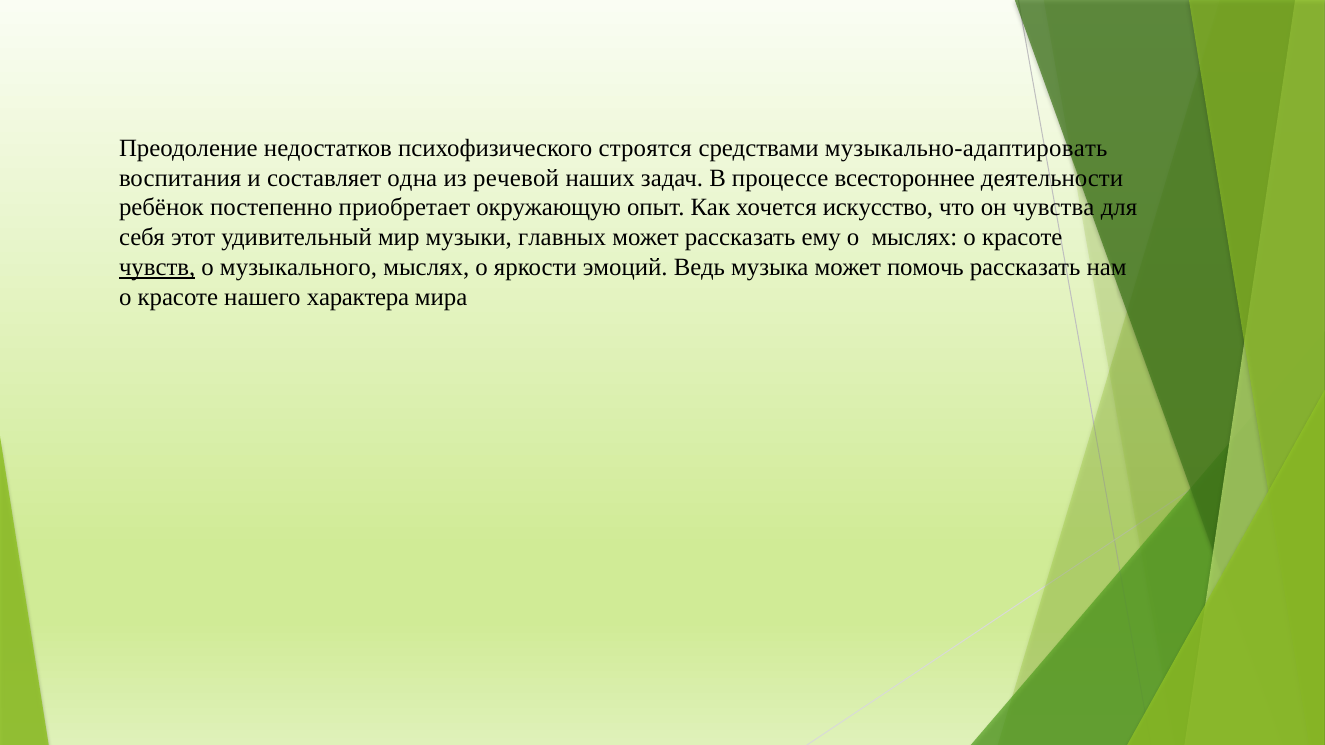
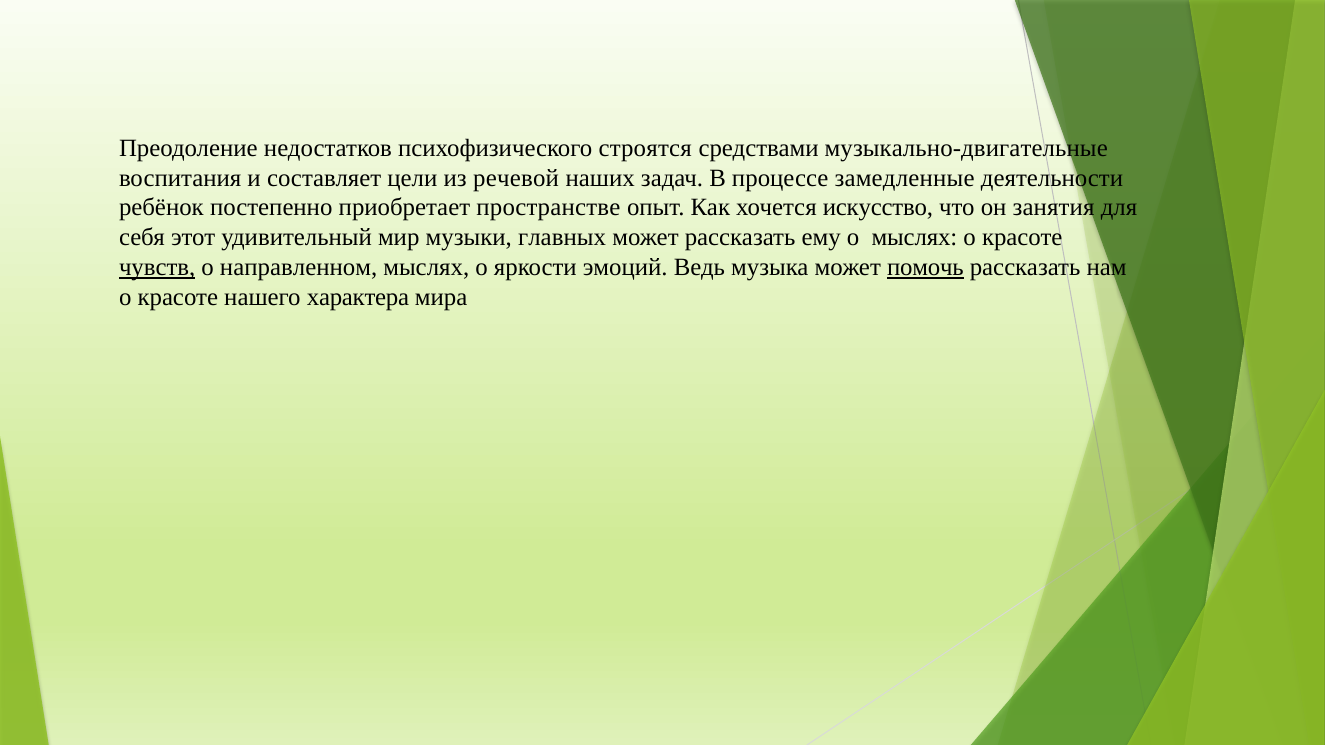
музыкально-адаптировать: музыкально-адаптировать -> музыкально-двигательные (966, 148)
одна: одна -> цели (412, 178)
всестороннее: всестороннее -> замедленные (905, 178)
окружающую: окружающую -> пространстве (548, 208)
чувства: чувства -> занятия (1054, 208)
музыкального: музыкального -> направленном (299, 267)
помочь underline: none -> present (925, 267)
